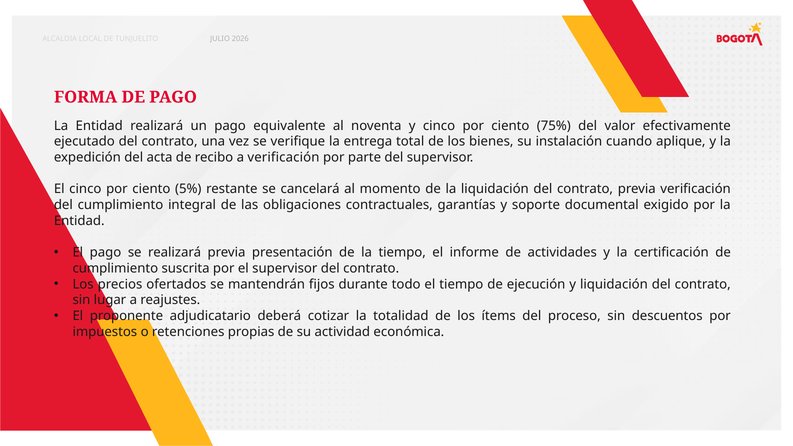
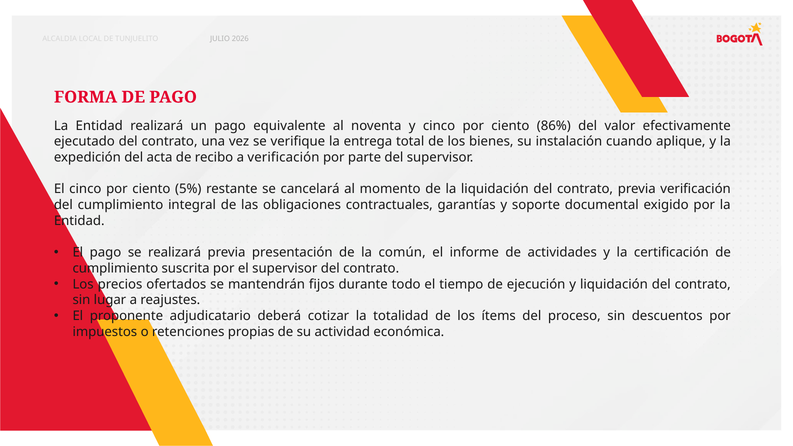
75%: 75% -> 86% (554, 126)
la tiempo: tiempo -> común (402, 253)
